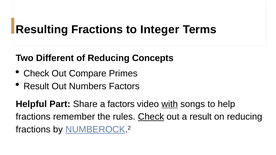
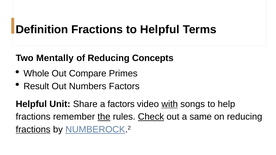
Resulting: Resulting -> Definition (42, 30)
to Integer: Integer -> Helpful (160, 30)
Different: Different -> Mentally (55, 58)
Check: Check -> Whole (36, 74)
Part: Part -> Unit (60, 104)
the underline: none -> present (104, 117)
a result: result -> same (201, 117)
fractions underline: none -> present (33, 130)
